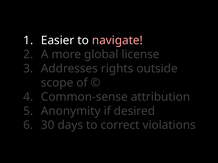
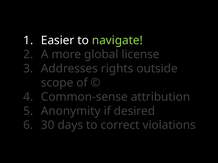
navigate colour: pink -> light green (117, 40)
